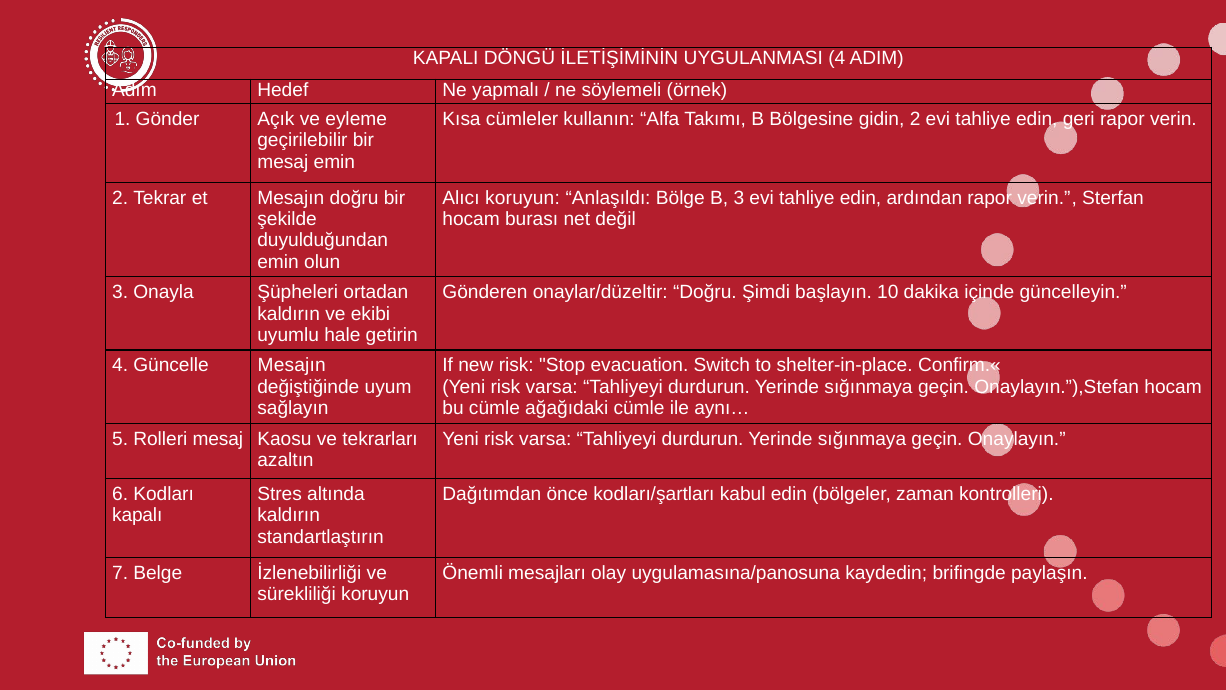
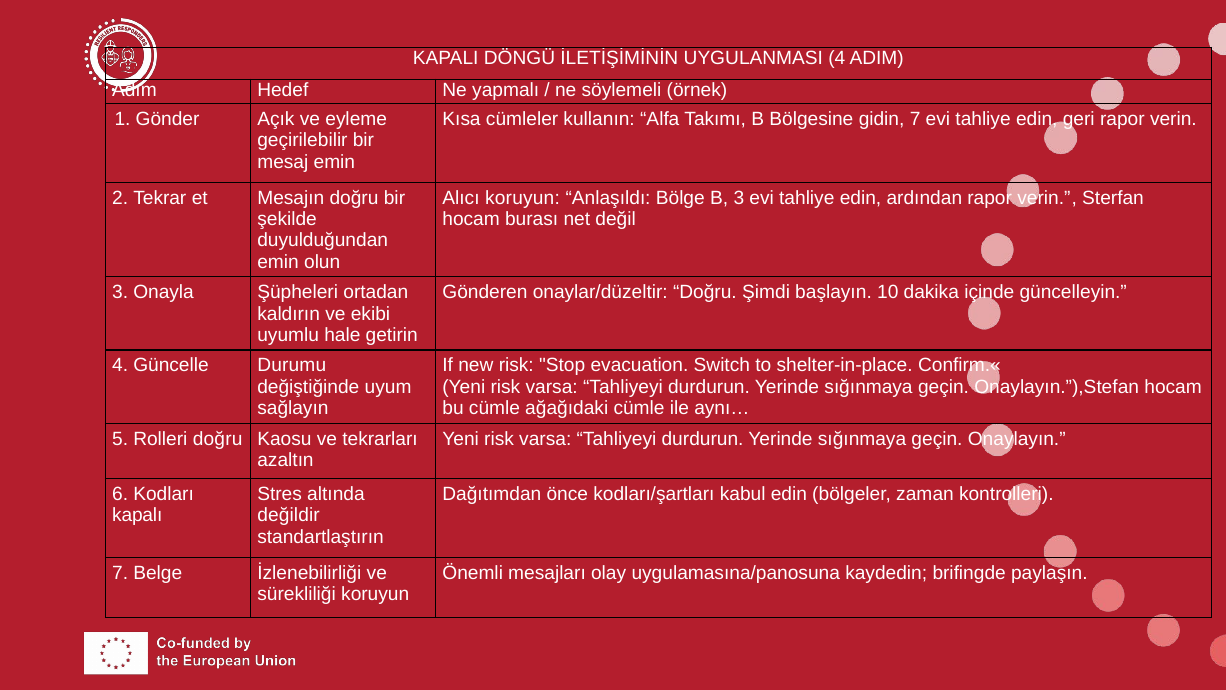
gidin 2: 2 -> 7 (915, 119)
Güncelle Mesajın: Mesajın -> Durumu (292, 365)
Rolleri mesaj: mesaj -> doğru (218, 438)
kaldırın: kaldırın -> değildir (289, 515)
